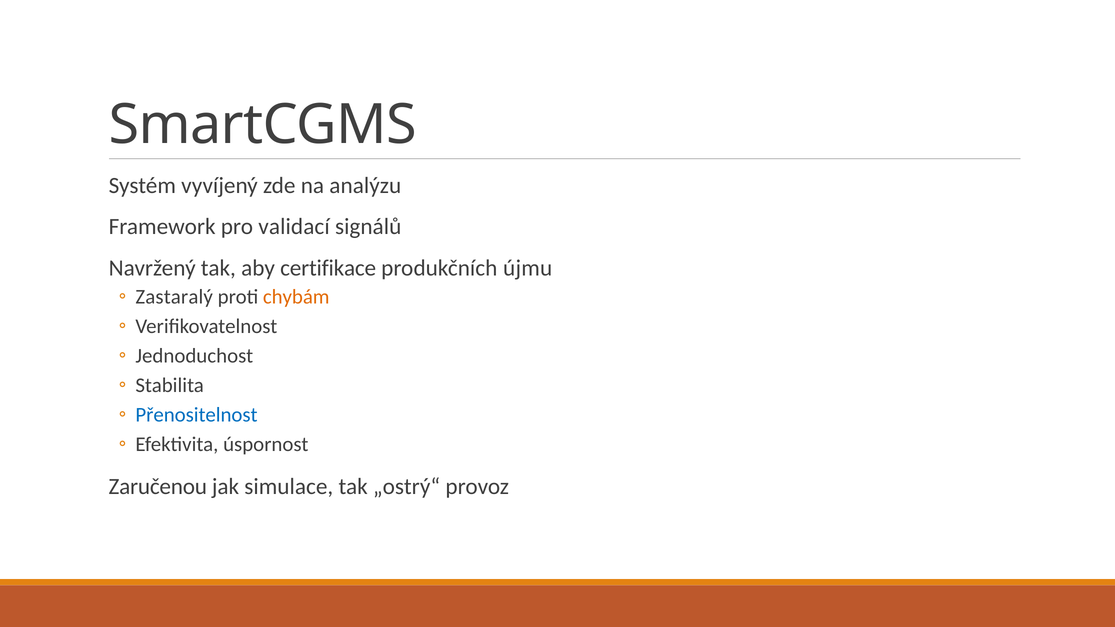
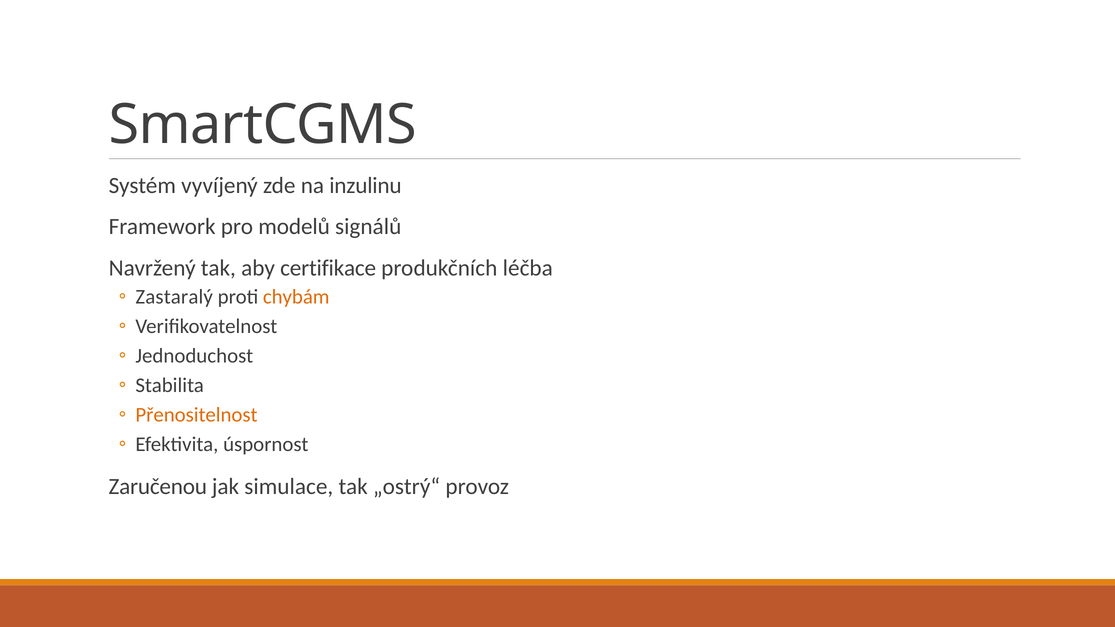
analýzu: analýzu -> inzulinu (365, 185)
validací: validací -> modelů (294, 227)
újmu: újmu -> léčba (528, 268)
Přenositelnost colour: blue -> orange (197, 415)
